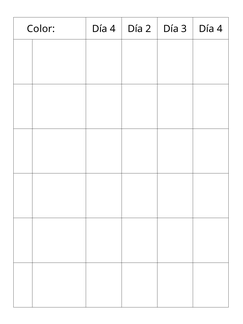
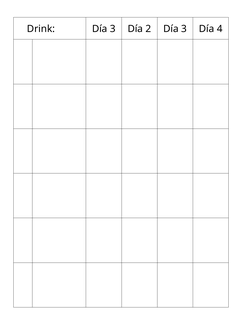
Color: Color -> Drink (41, 29)
4: 4 -> 3 (113, 29)
